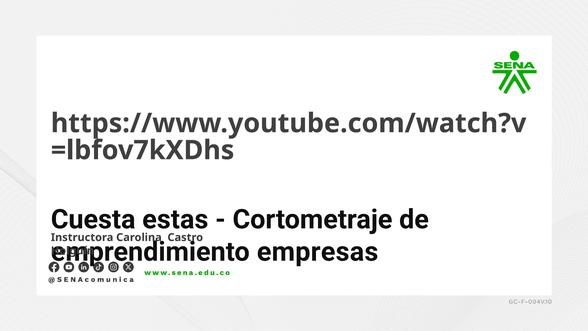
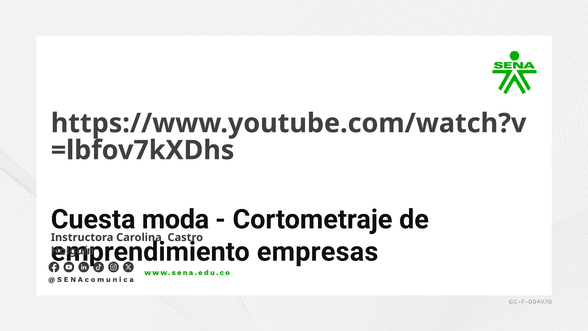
estas: estas -> moda (175, 219)
